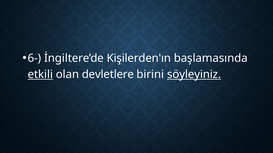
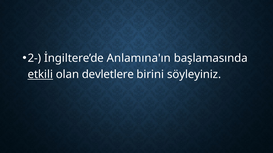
6-: 6- -> 2- (34, 58)
Kişilerden'ın: Kişilerden'ın -> Anlamına'ın (139, 58)
söyleyiniz underline: present -> none (194, 75)
